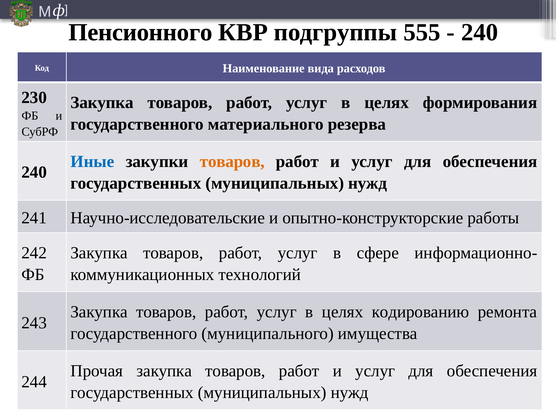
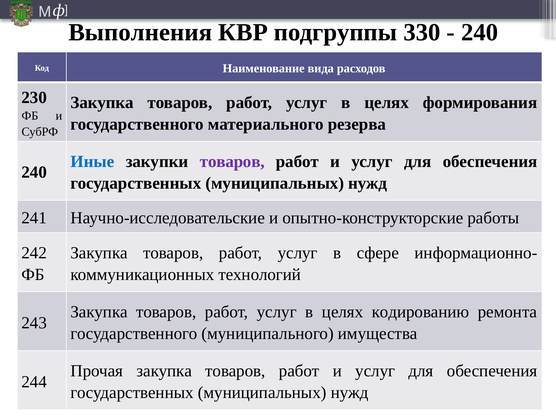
Пенсионного: Пенсионного -> Выполнения (140, 32)
555: 555 -> 330 (422, 32)
товаров colour: orange -> purple (232, 162)
